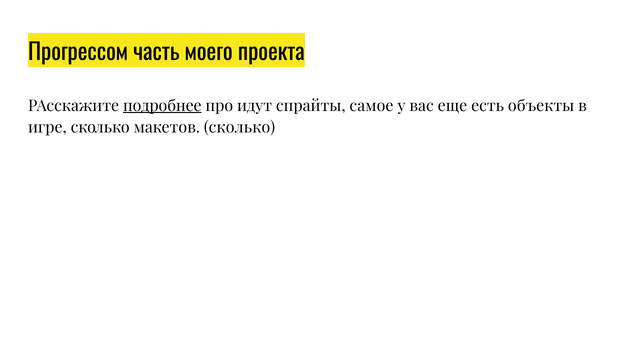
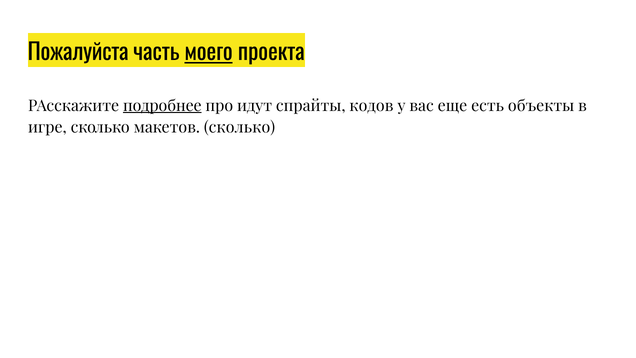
Прогрессом: Прогрессом -> Пожалуйста (78, 53)
моего underline: none -> present (209, 53)
самое: самое -> кодов (371, 106)
